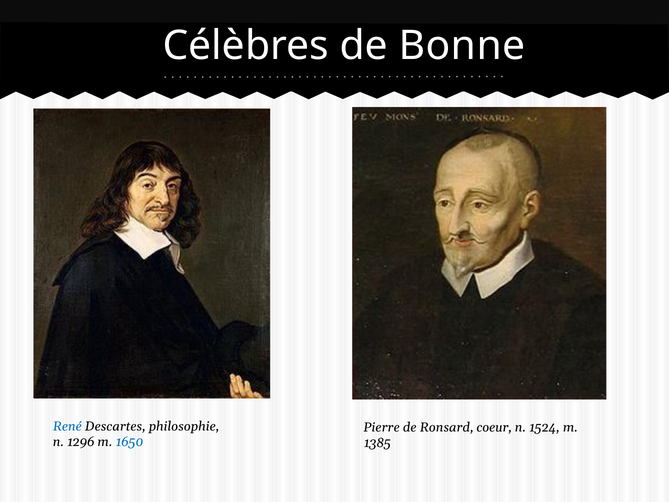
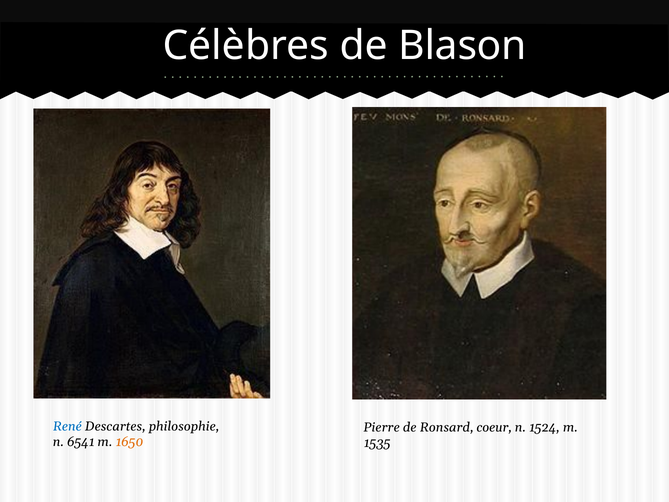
Bonne: Bonne -> Blason (462, 46)
1296: 1296 -> 6541 (81, 442)
1650 colour: blue -> orange (129, 442)
1385: 1385 -> 1535 (377, 443)
